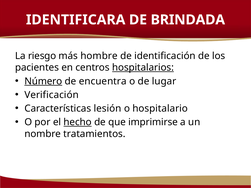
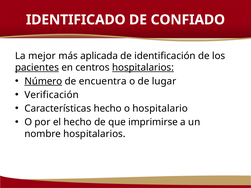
IDENTIFICARA: IDENTIFICARA -> IDENTIFICADO (76, 20)
BRINDADA: BRINDADA -> CONFIADO (188, 20)
riesgo: riesgo -> mejor (42, 56)
hombre: hombre -> aplicada (99, 56)
pacientes underline: none -> present (37, 68)
Características lesión: lesión -> hecho (108, 109)
hecho underline: present -> none (78, 122)
nombre tratamientos: tratamientos -> hospitalarios (94, 134)
